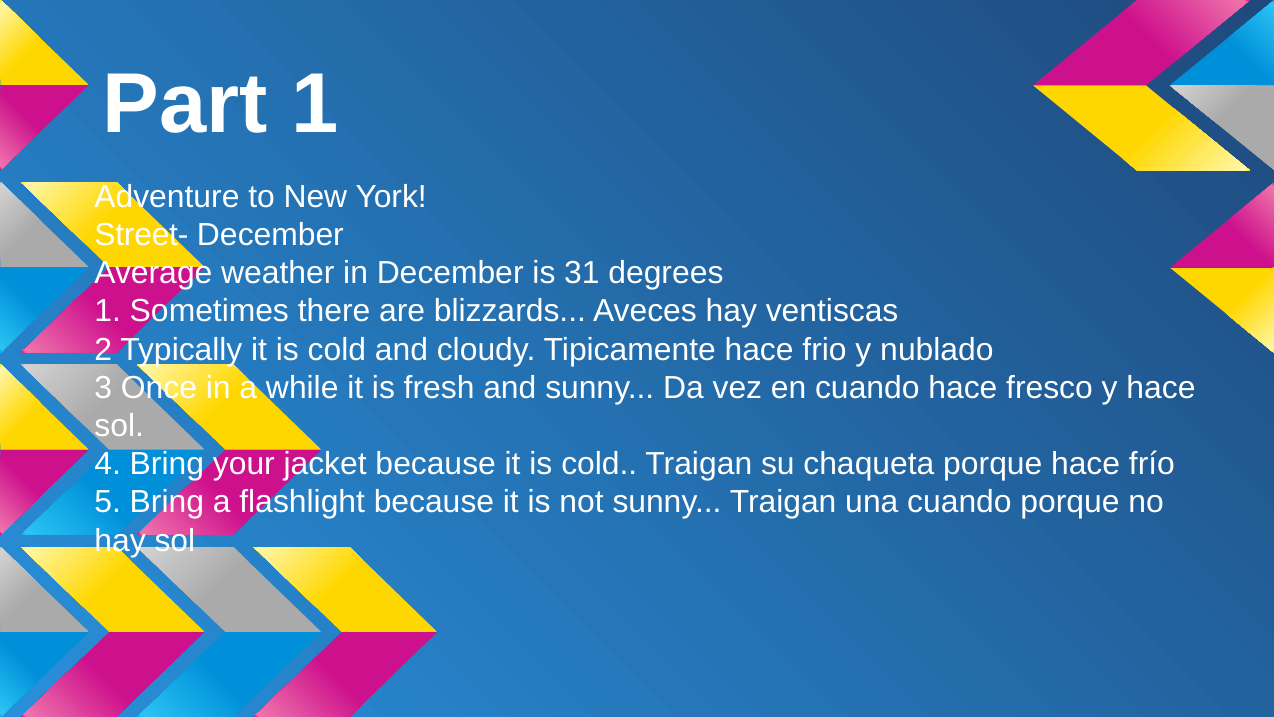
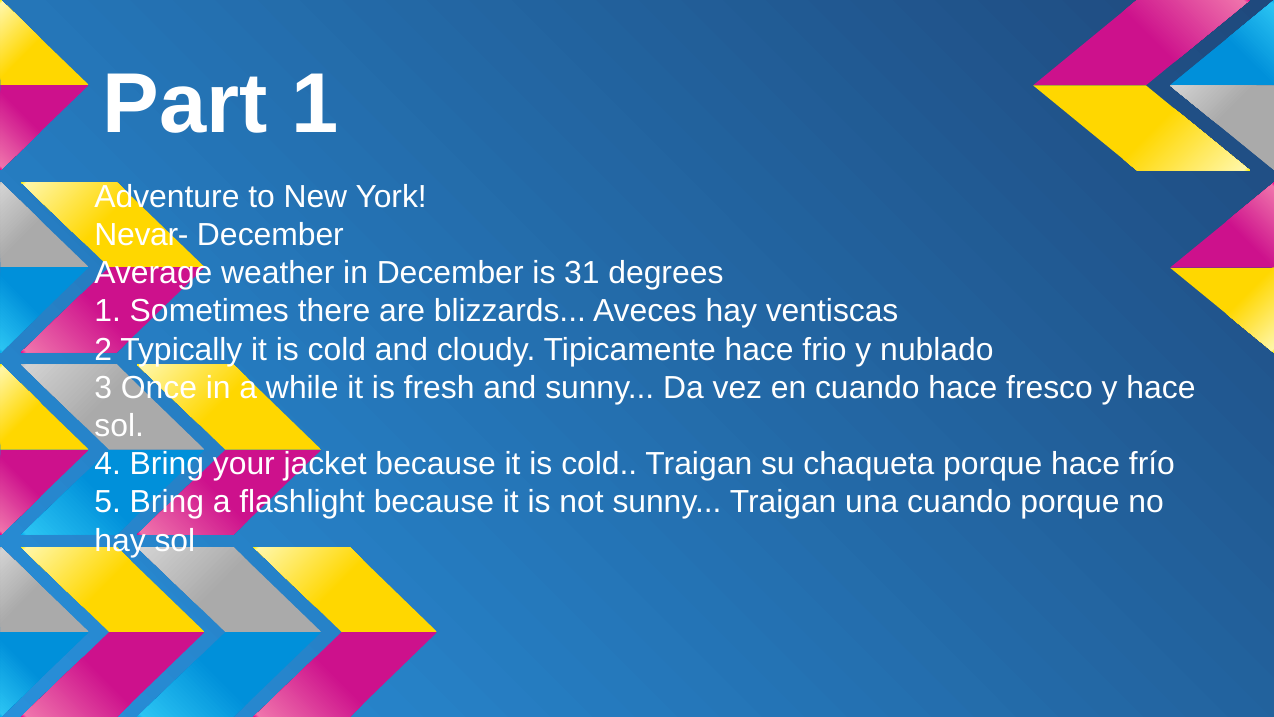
Street-: Street- -> Nevar- (141, 235)
